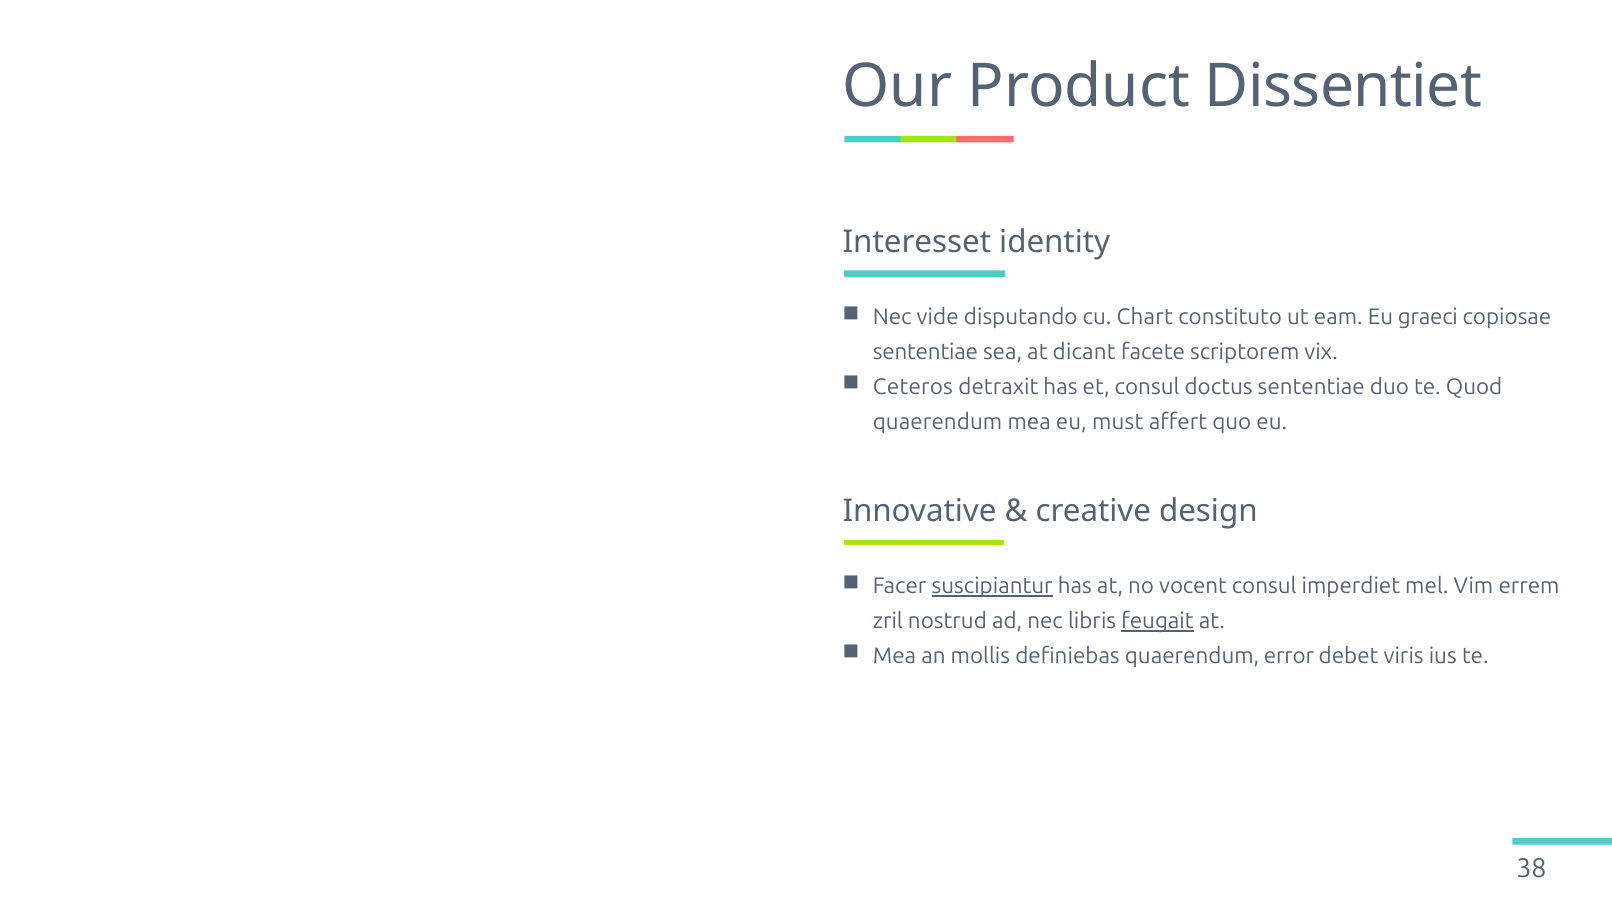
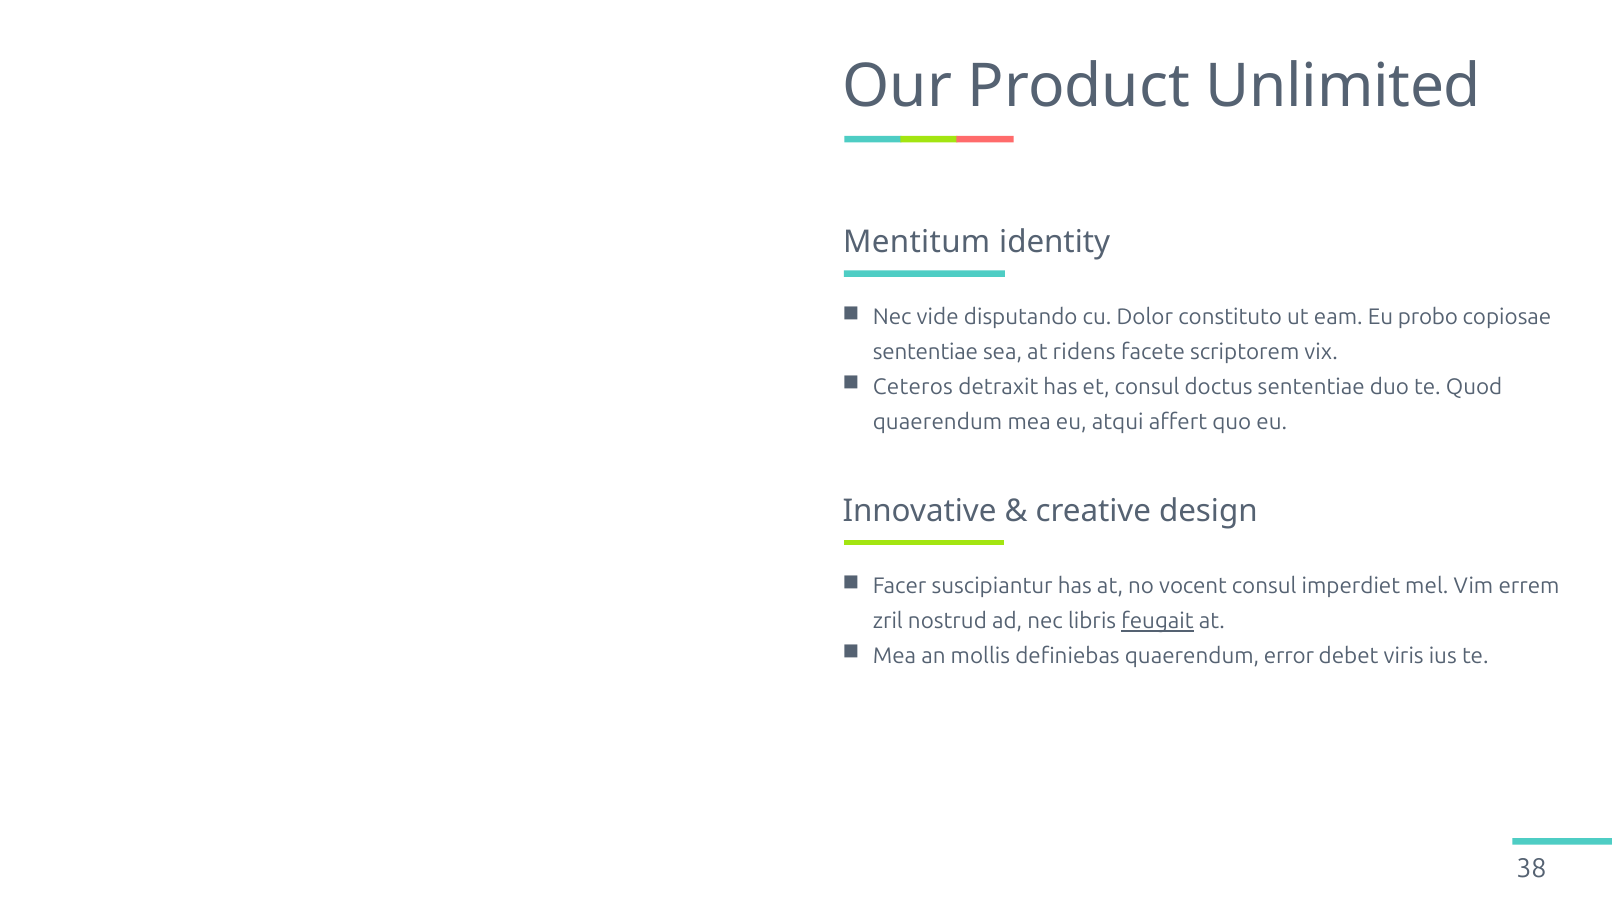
Dissentiet: Dissentiet -> Unlimited (1343, 87)
Interesset: Interesset -> Mentitum (917, 243)
Chart: Chart -> Dolor (1145, 318)
graeci: graeci -> probo (1428, 318)
dicant: dicant -> ridens (1084, 352)
must: must -> atqui (1118, 422)
suscipiantur underline: present -> none (992, 587)
